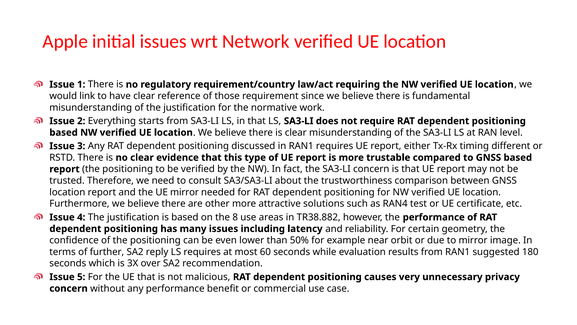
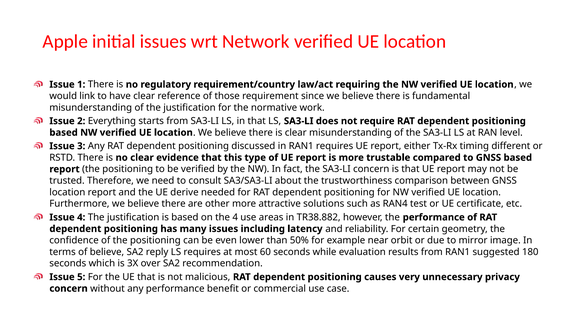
UE mirror: mirror -> derive (184, 192)
the 8: 8 -> 4 (235, 217)
of further: further -> believe (107, 252)
